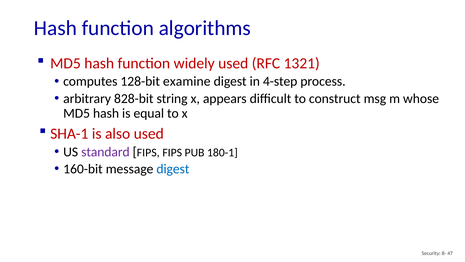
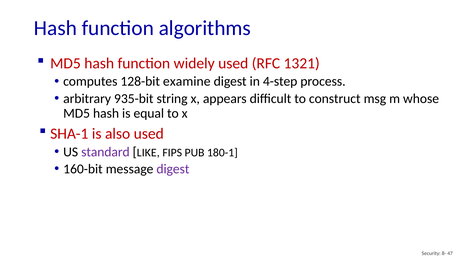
828-bit: 828-bit -> 935-bit (134, 98)
FIPS: FIPS -> LIKE (148, 152)
digest colour: blue -> purple (173, 169)
